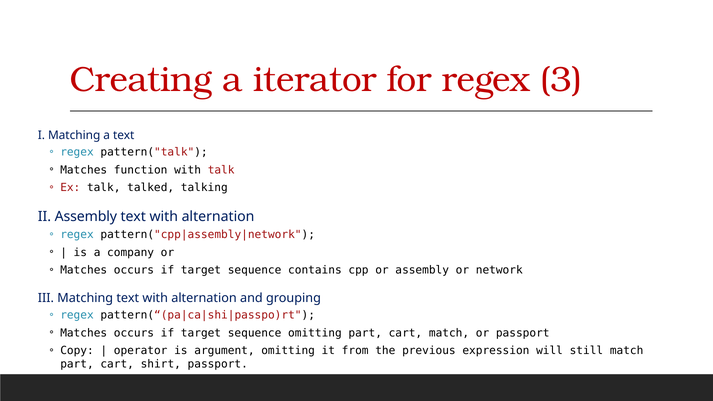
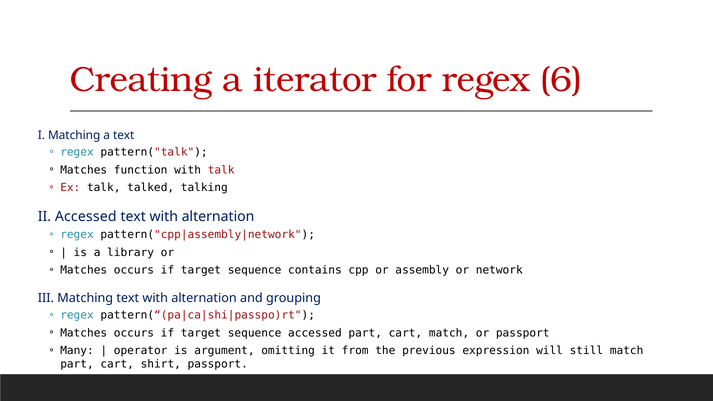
3: 3 -> 6 (561, 80)
II Assembly: Assembly -> Accessed (86, 217)
company: company -> library (131, 252)
sequence omitting: omitting -> accessed (315, 333)
Copy: Copy -> Many (77, 351)
